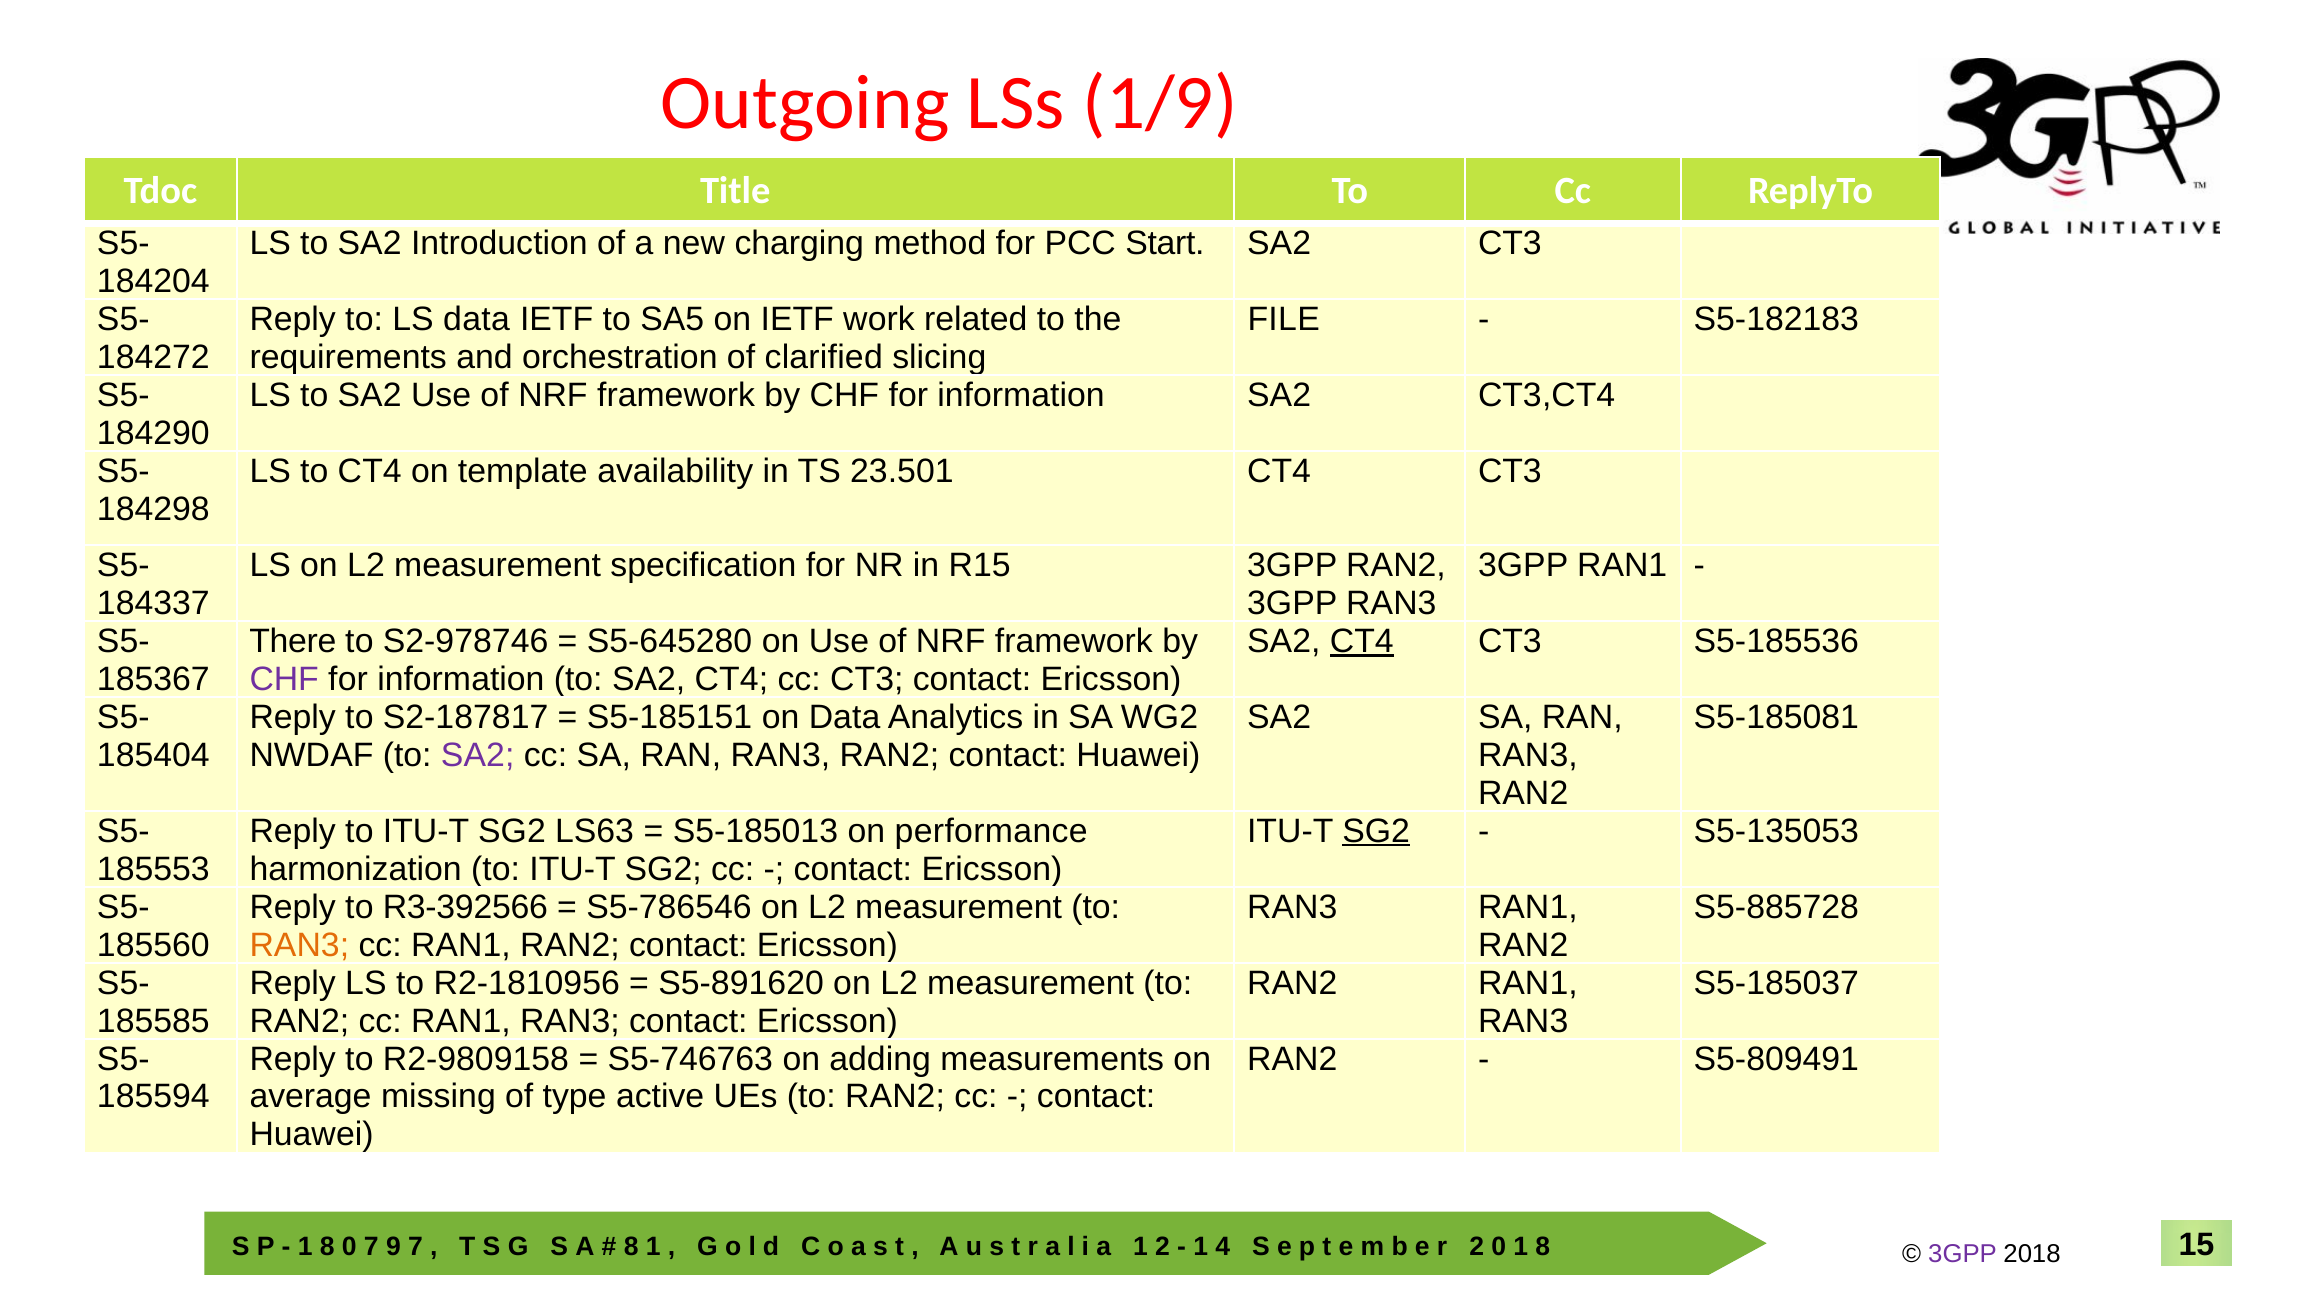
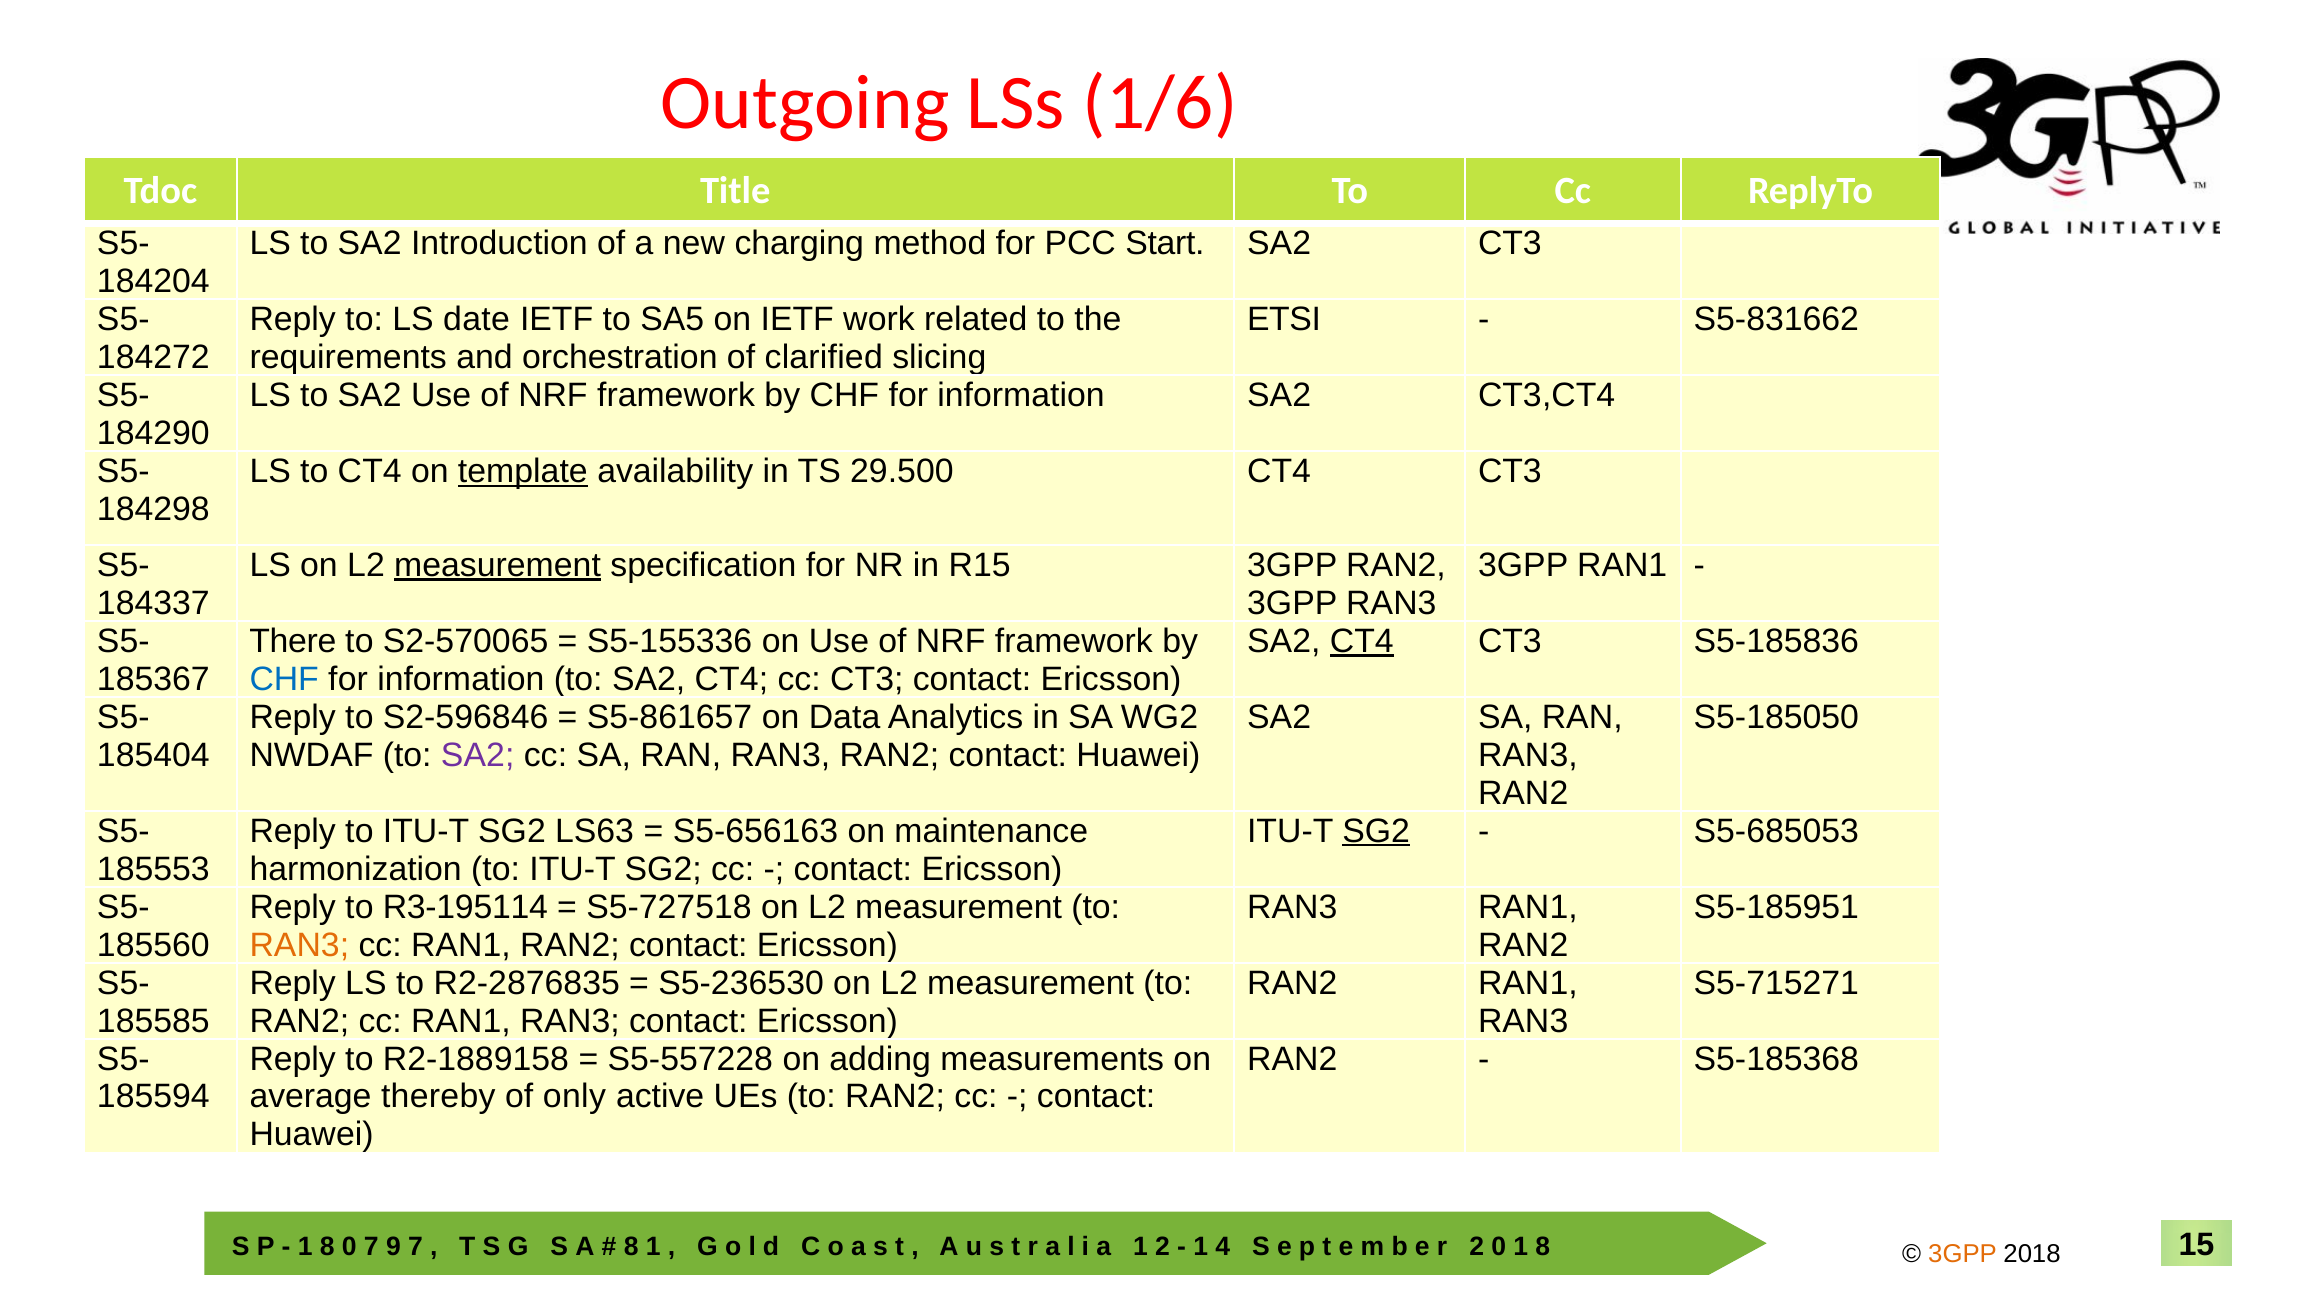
1/9: 1/9 -> 1/6 (1160, 103)
LS data: data -> date (477, 319)
FILE: FILE -> ETSI (1284, 319)
S5-182183: S5-182183 -> S5-831662 (1776, 319)
template underline: none -> present (523, 471)
23.501: 23.501 -> 29.500 (902, 471)
measurement underline: none -> present (497, 565)
S2-978746: S2-978746 -> S2-570065 (466, 641)
S5-645280: S5-645280 -> S5-155336 (670, 641)
S5-185536: S5-185536 -> S5-185836 (1776, 641)
CHF colour: purple -> blue (284, 679)
S2-187817: S2-187817 -> S2-596846 (466, 717)
S5-185151: S5-185151 -> S5-861657 (670, 717)
S5-185081: S5-185081 -> S5-185050 (1776, 717)
S5-185013: S5-185013 -> S5-656163 (755, 831)
performance: performance -> maintenance (991, 831)
S5-135053: S5-135053 -> S5-685053 (1776, 831)
R3-392566: R3-392566 -> R3-195114 (465, 907)
S5-786546: S5-786546 -> S5-727518 (669, 907)
S5-885728: S5-885728 -> S5-185951 (1776, 907)
R2-1810956: R2-1810956 -> R2-2876835 (527, 983)
S5-891620: S5-891620 -> S5-236530 (741, 983)
S5-185037: S5-185037 -> S5-715271 (1776, 983)
R2-9809158: R2-9809158 -> R2-1889158 (476, 1059)
S5-746763: S5-746763 -> S5-557228 (690, 1059)
S5-809491: S5-809491 -> S5-185368 (1776, 1059)
missing: missing -> thereby (438, 1097)
type: type -> only (574, 1097)
3GPP colour: purple -> orange (1963, 1253)
